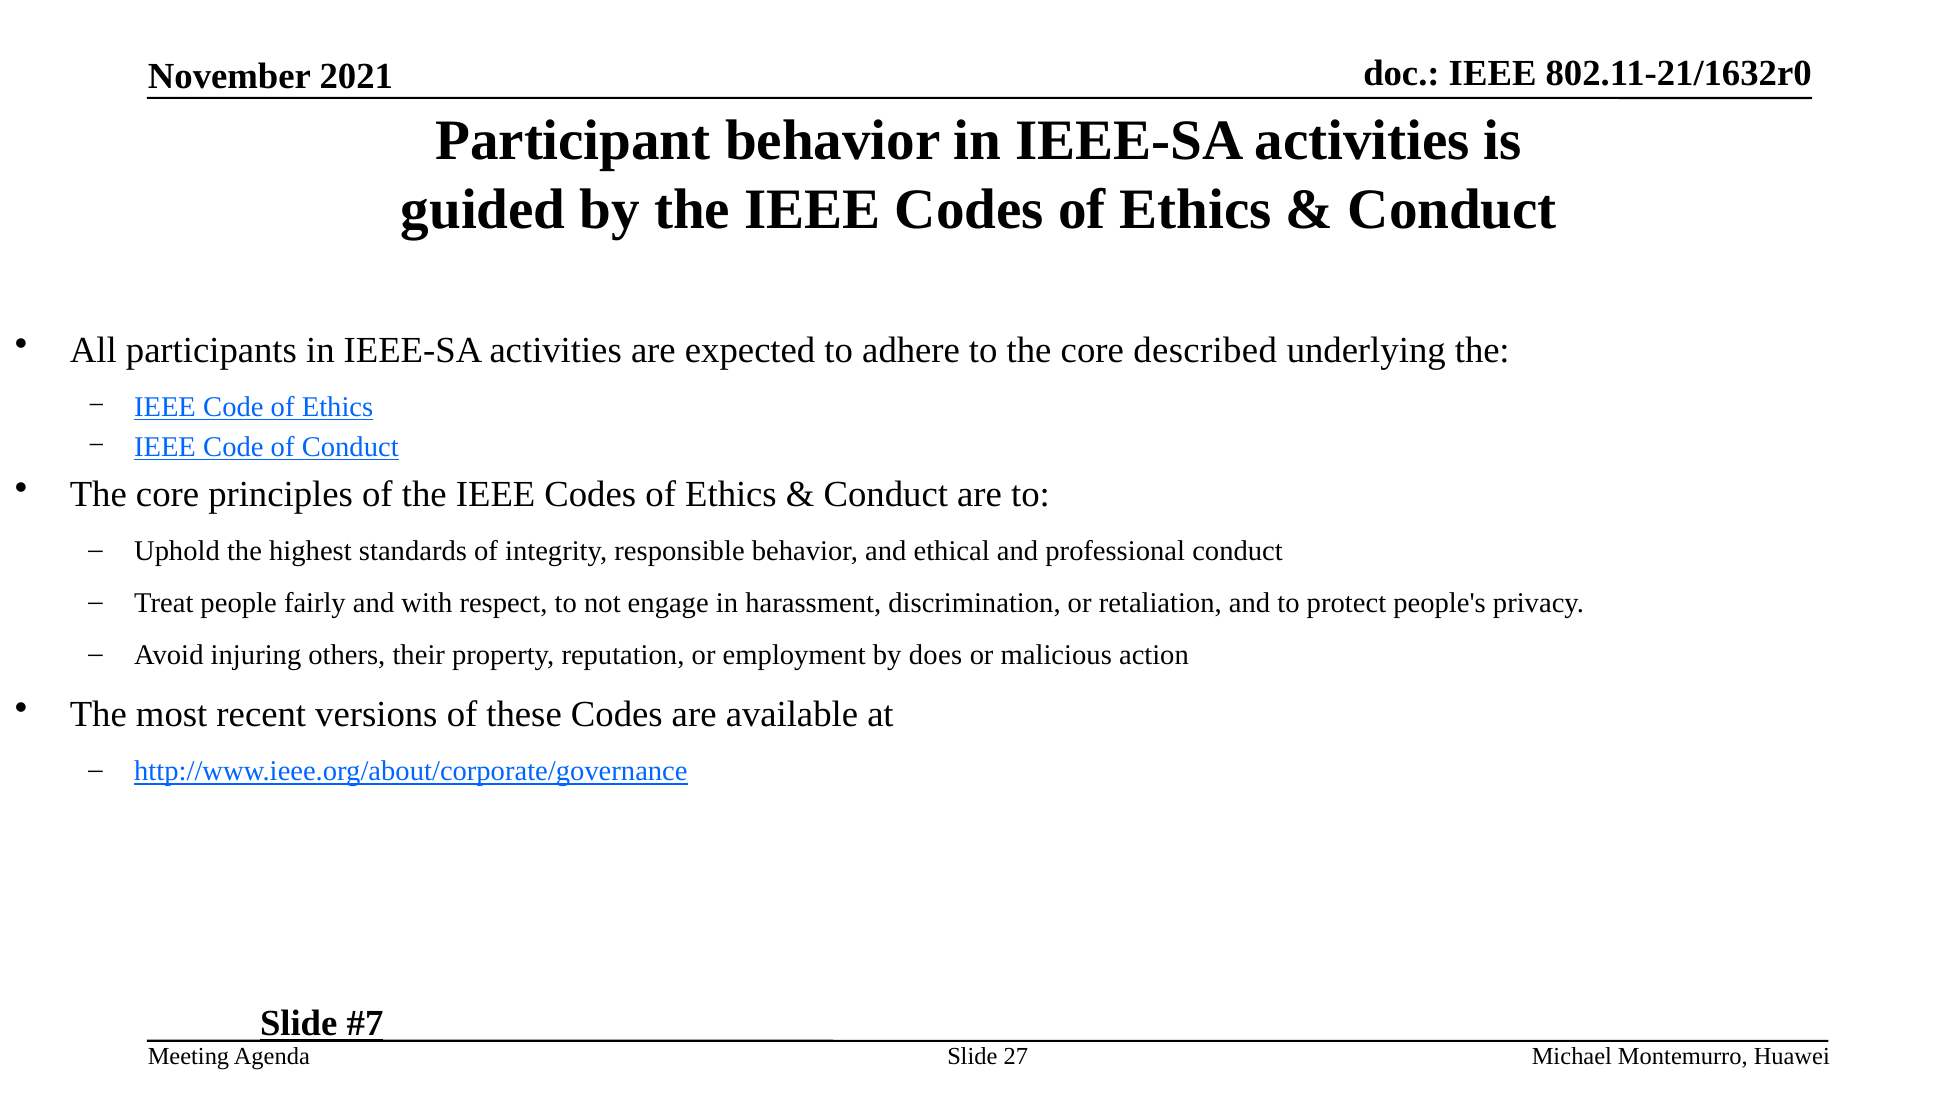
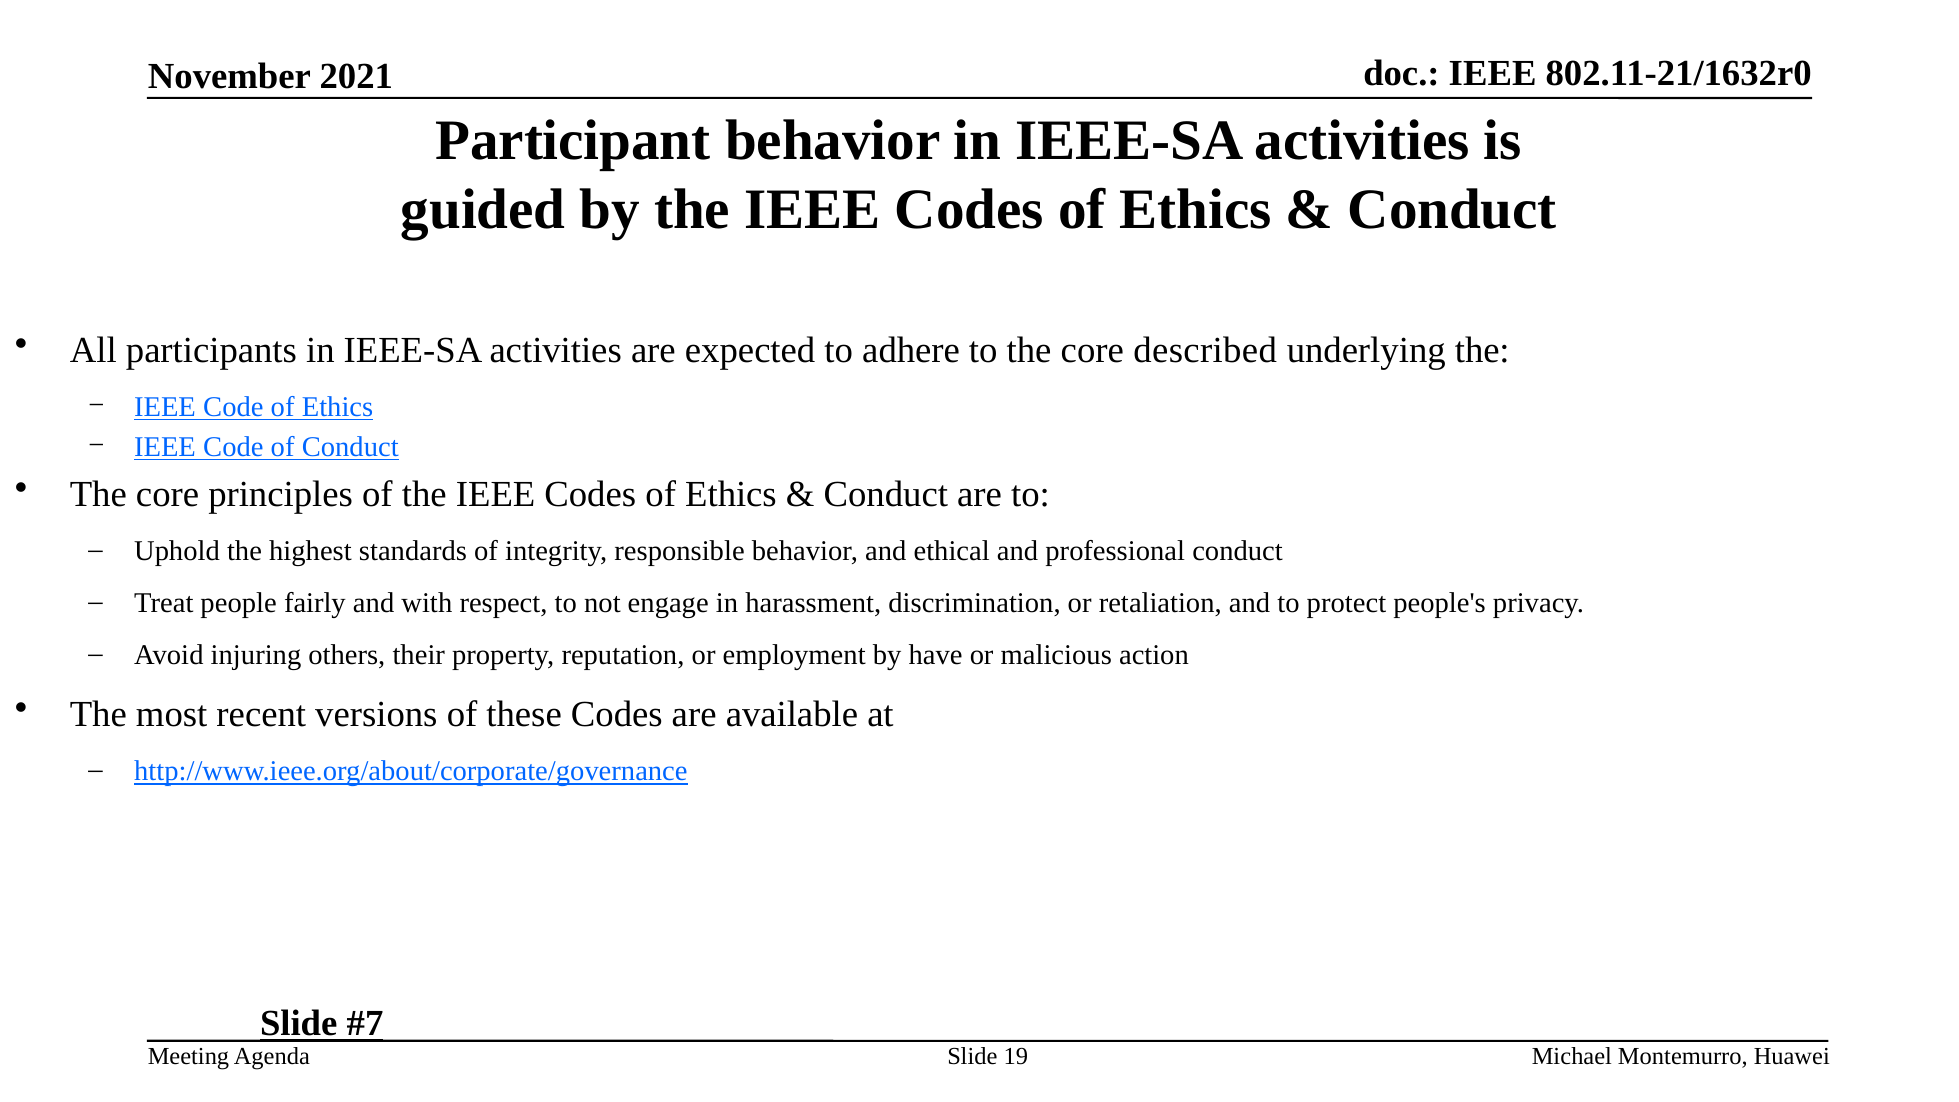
does: does -> have (936, 655)
27: 27 -> 19 (1016, 1057)
